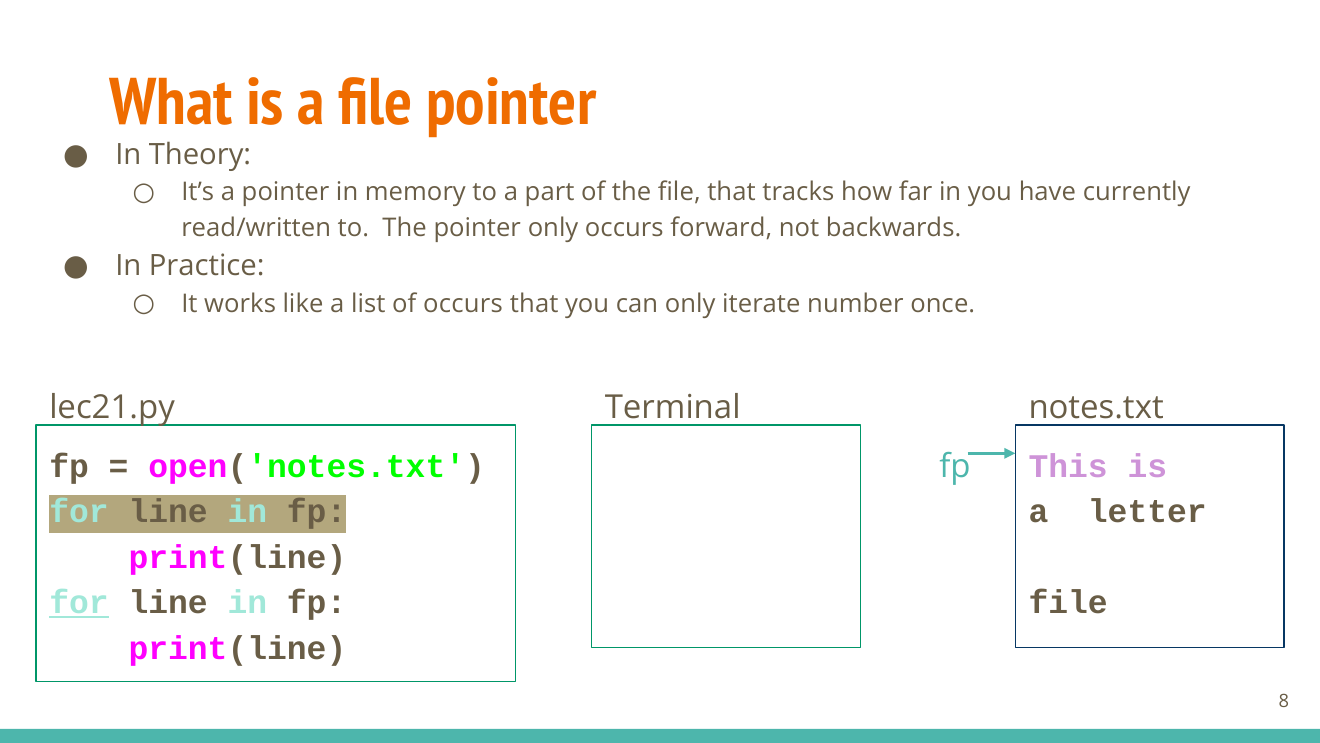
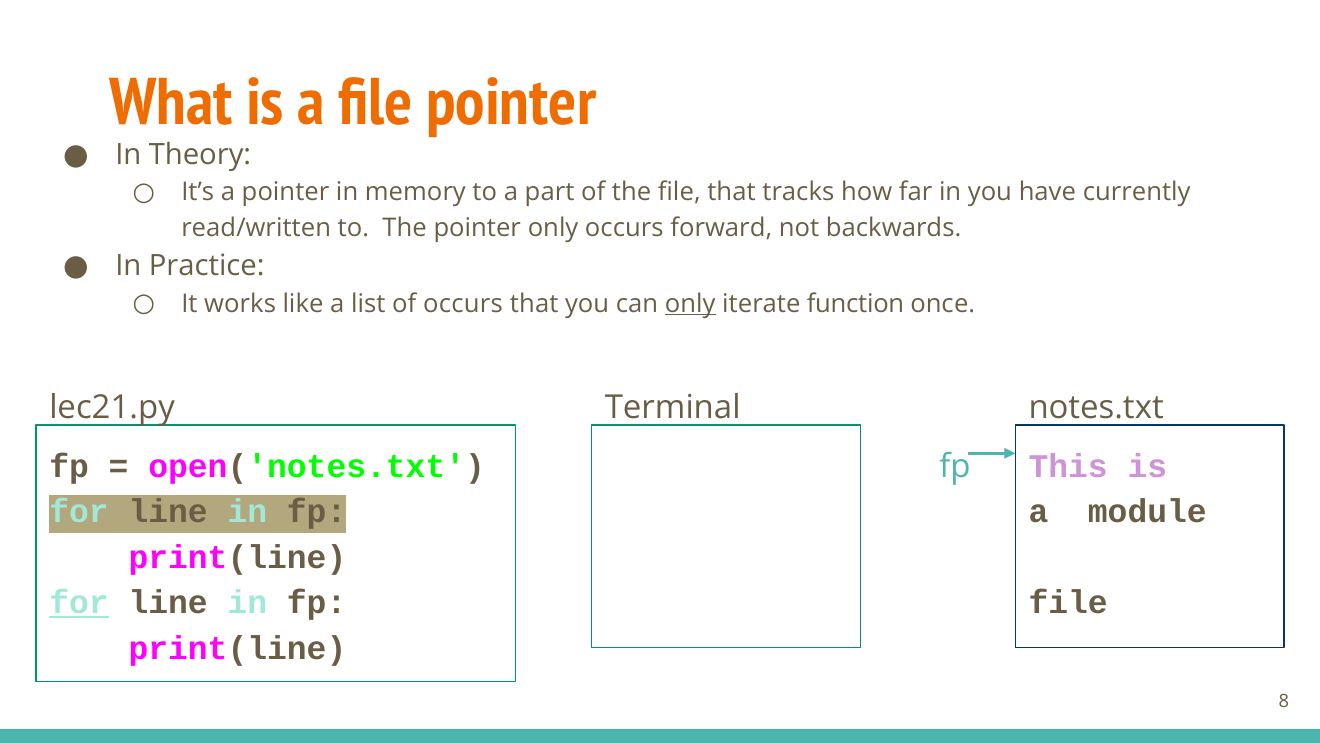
only underline: none -> present (690, 303)
number: number -> function (856, 303)
letter: letter -> module (1147, 511)
